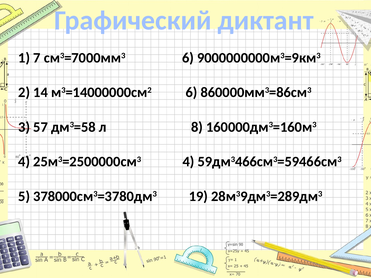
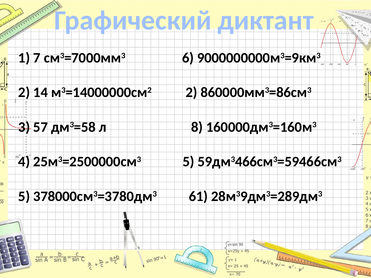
м3=14000000см2 6: 6 -> 2 (191, 93)
25м3=2500000см3 4: 4 -> 5 (188, 162)
19: 19 -> 61 (198, 196)
